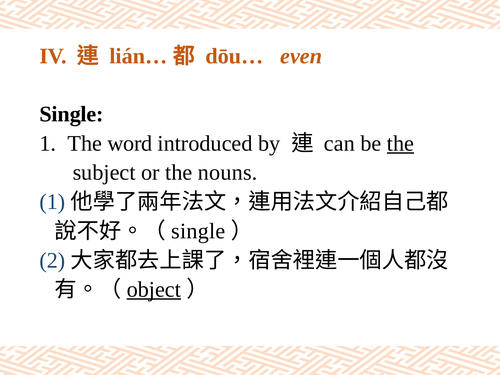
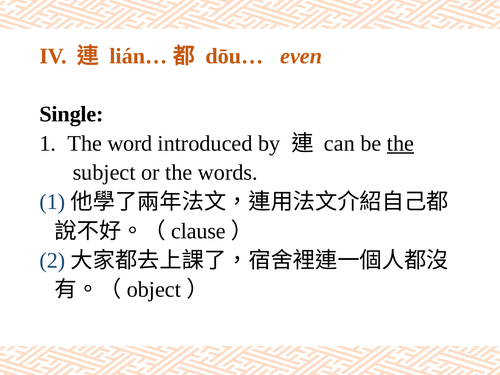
nouns: nouns -> words (228, 173)
single: single -> clause (198, 231)
object underline: present -> none (154, 290)
